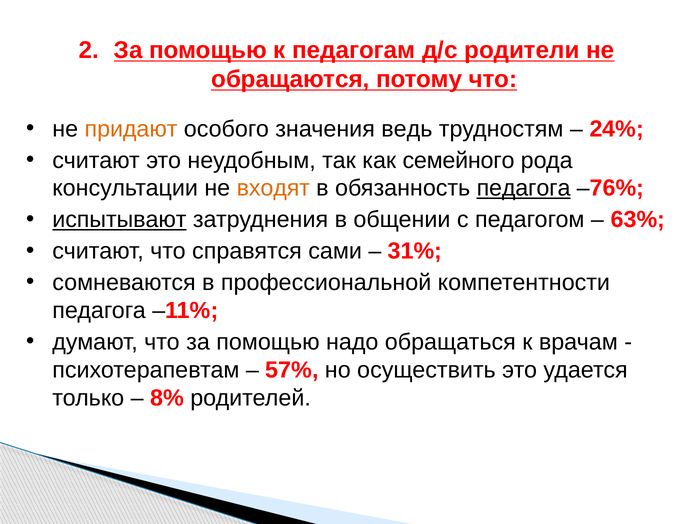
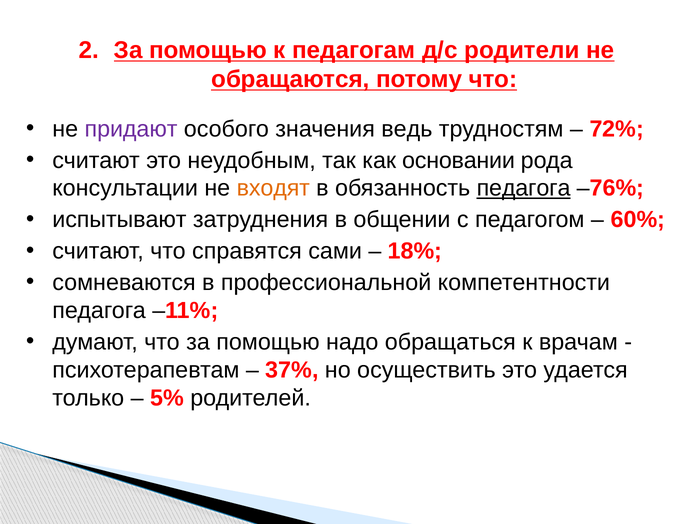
придают colour: orange -> purple (131, 129)
24%: 24% -> 72% (617, 129)
семейного: семейного -> основании (459, 160)
испытывают underline: present -> none (119, 220)
63%: 63% -> 60% (638, 220)
31%: 31% -> 18% (415, 251)
57%: 57% -> 37% (292, 370)
8%: 8% -> 5% (167, 398)
